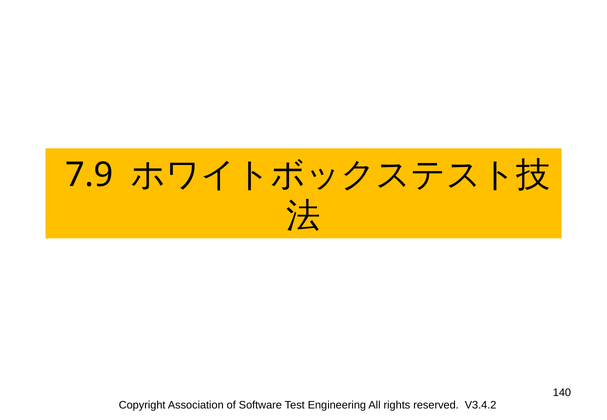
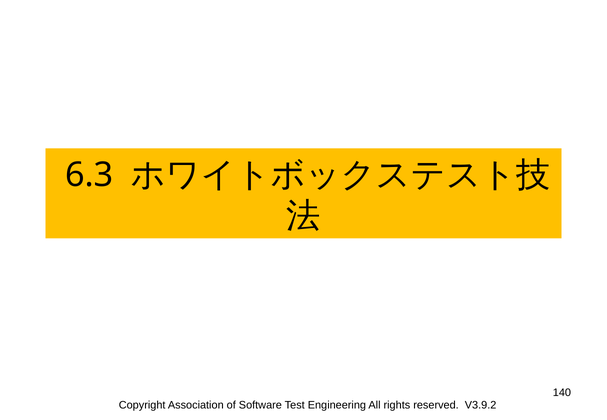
7.9: 7.9 -> 6.3 (89, 175)
V3.4.2: V3.4.2 -> V3.9.2 (481, 406)
